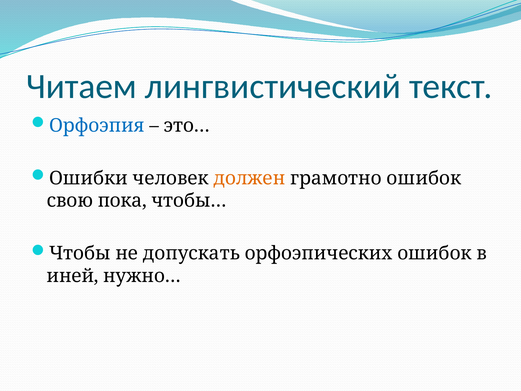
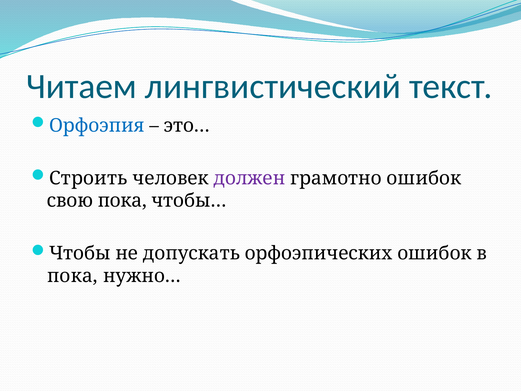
Ошибки: Ошибки -> Строить (88, 178)
должен colour: orange -> purple (249, 178)
иней: иней -> пока (72, 276)
